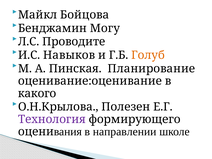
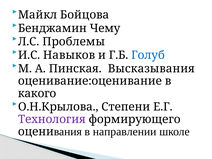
Могу: Могу -> Чему (105, 28)
Проводите: Проводите -> Проблемы (74, 42)
Голуб colour: orange -> blue (148, 55)
Планирование: Планирование -> Высказывания (151, 69)
Полезен: Полезен -> Степени (126, 107)
